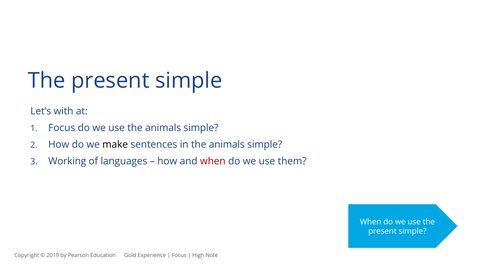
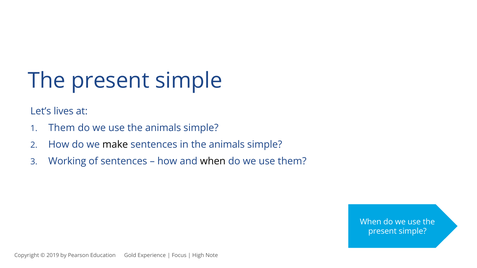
with: with -> lives (64, 111)
Focus: Focus -> Them (62, 128)
of languages: languages -> sentences (124, 161)
when colour: red -> black (213, 161)
